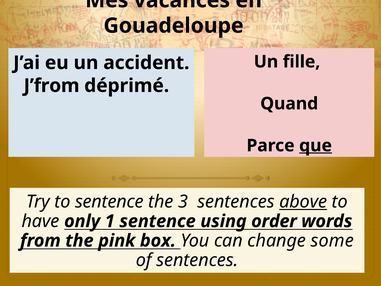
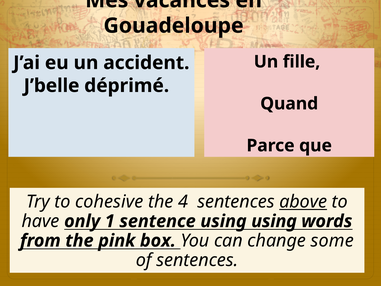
J’from: J’from -> J’belle (52, 86)
que underline: present -> none (316, 145)
to sentence: sentence -> cohesive (109, 202)
3: 3 -> 4 (183, 202)
using order: order -> using (274, 221)
